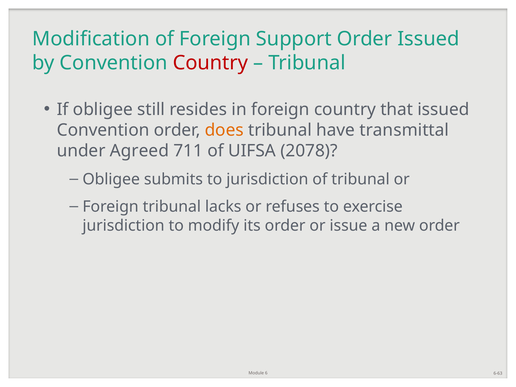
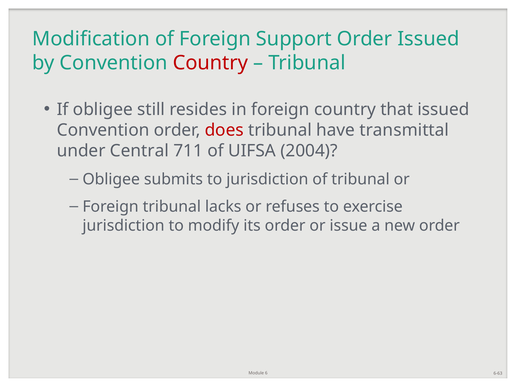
does colour: orange -> red (224, 130)
Agreed: Agreed -> Central (139, 151)
2078: 2078 -> 2004 (309, 151)
